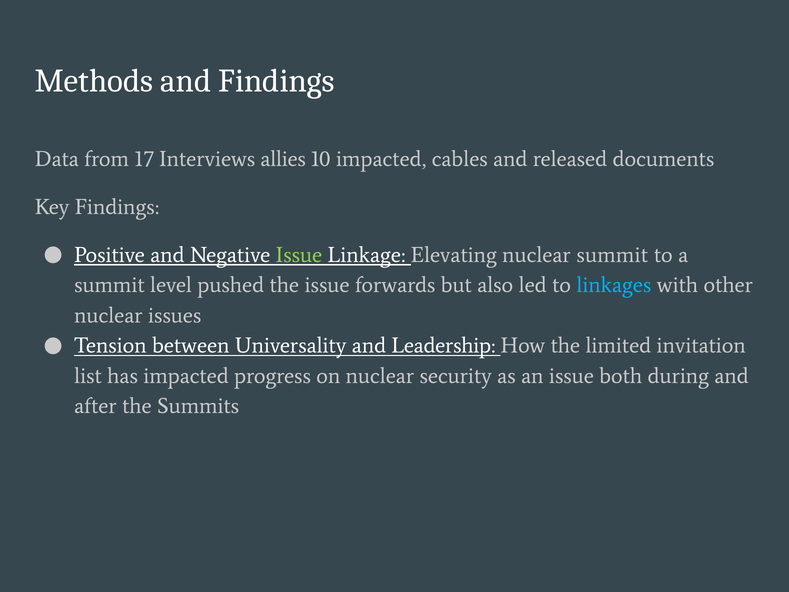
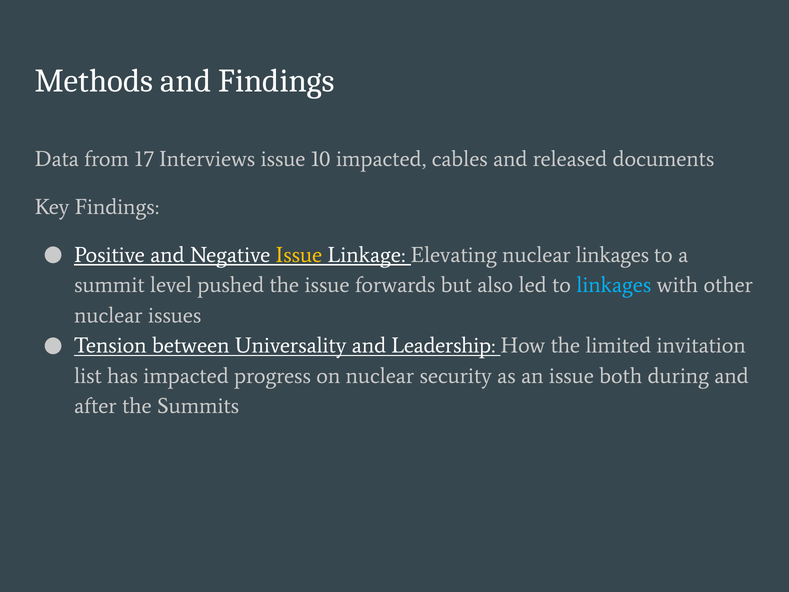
Interviews allies: allies -> issue (283, 159)
Issue colour: light green -> yellow (299, 255)
nuclear summit: summit -> linkages (612, 255)
